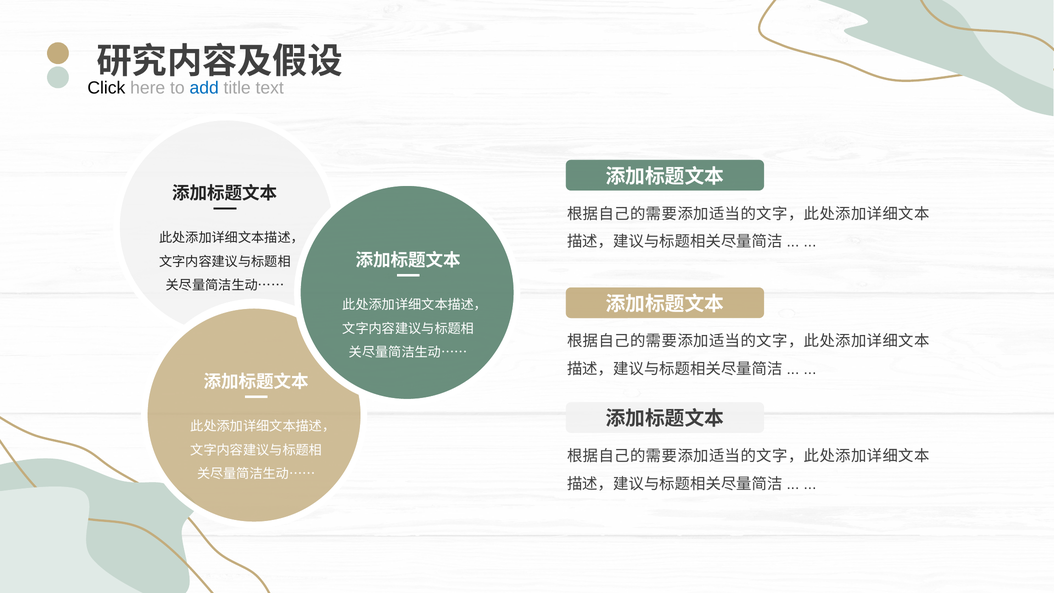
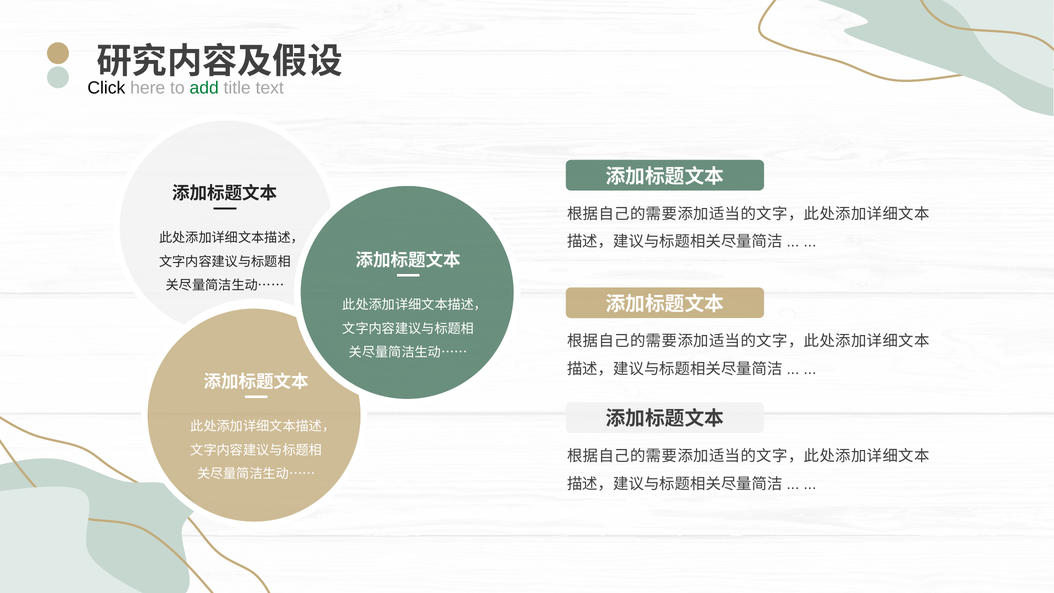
add colour: blue -> green (204, 88)
